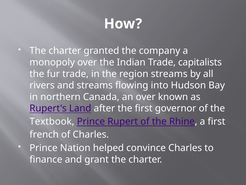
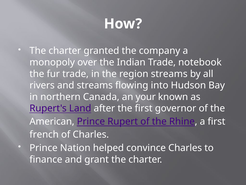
capitalists: capitalists -> notebook (200, 62)
an over: over -> your (146, 97)
Textbook: Textbook -> American (52, 121)
